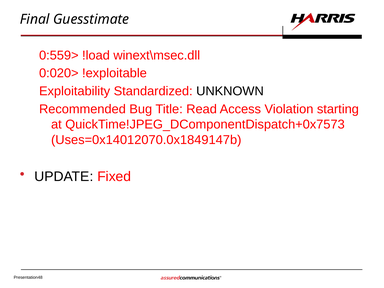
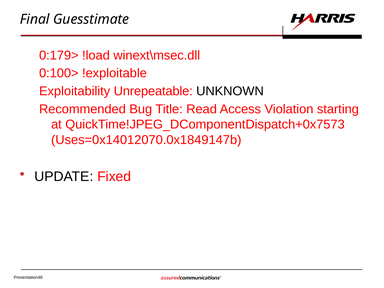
0:559>: 0:559> -> 0:179> (59, 55)
0:020>: 0:020> -> 0:100> (59, 73)
Standardized: Standardized -> Unrepeatable (153, 91)
